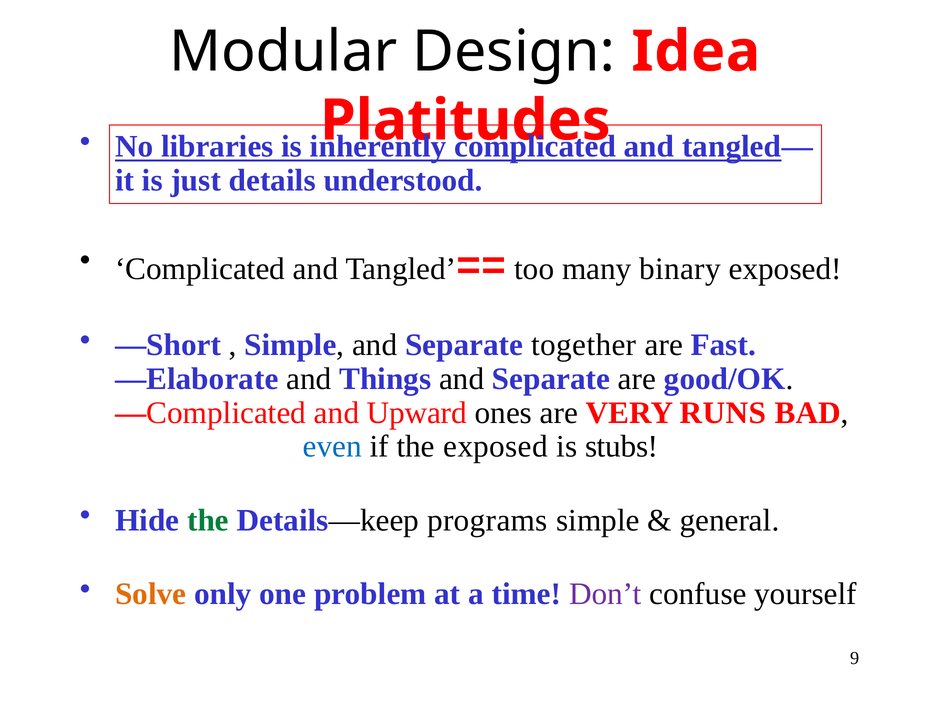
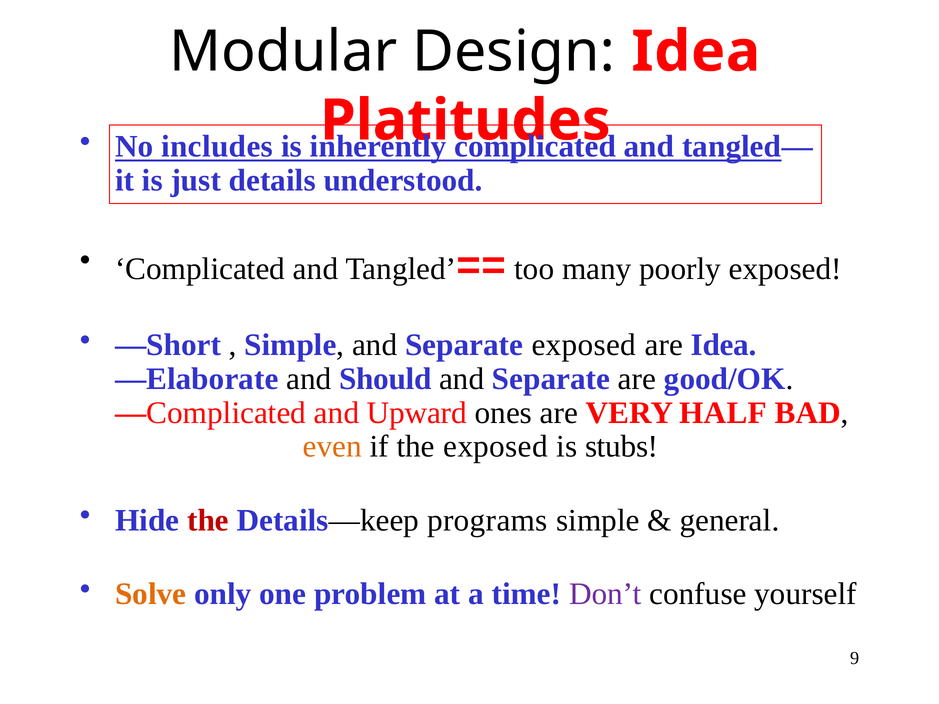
libraries: libraries -> includes (217, 147)
binary: binary -> poorly (680, 269)
Separate together: together -> exposed (584, 345)
are Fast: Fast -> Idea (723, 345)
Things: Things -> Should (385, 379)
RUNS: RUNS -> HALF (723, 413)
even colour: blue -> orange (332, 447)
the colour: green -> red (208, 520)
